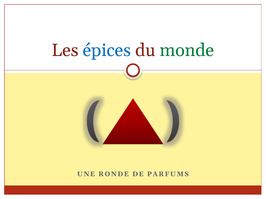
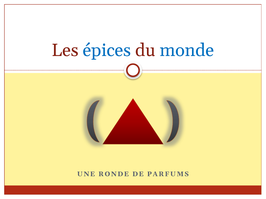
monde colour: green -> blue (187, 50)
